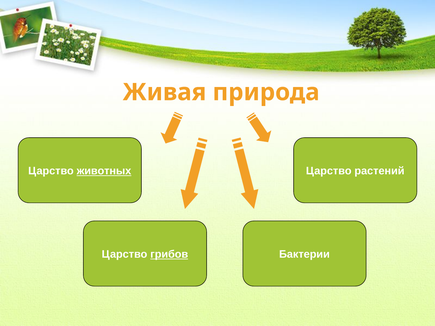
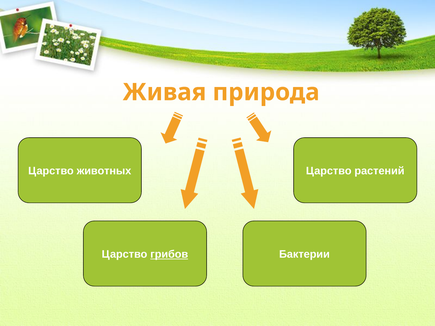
животных underline: present -> none (104, 171)
